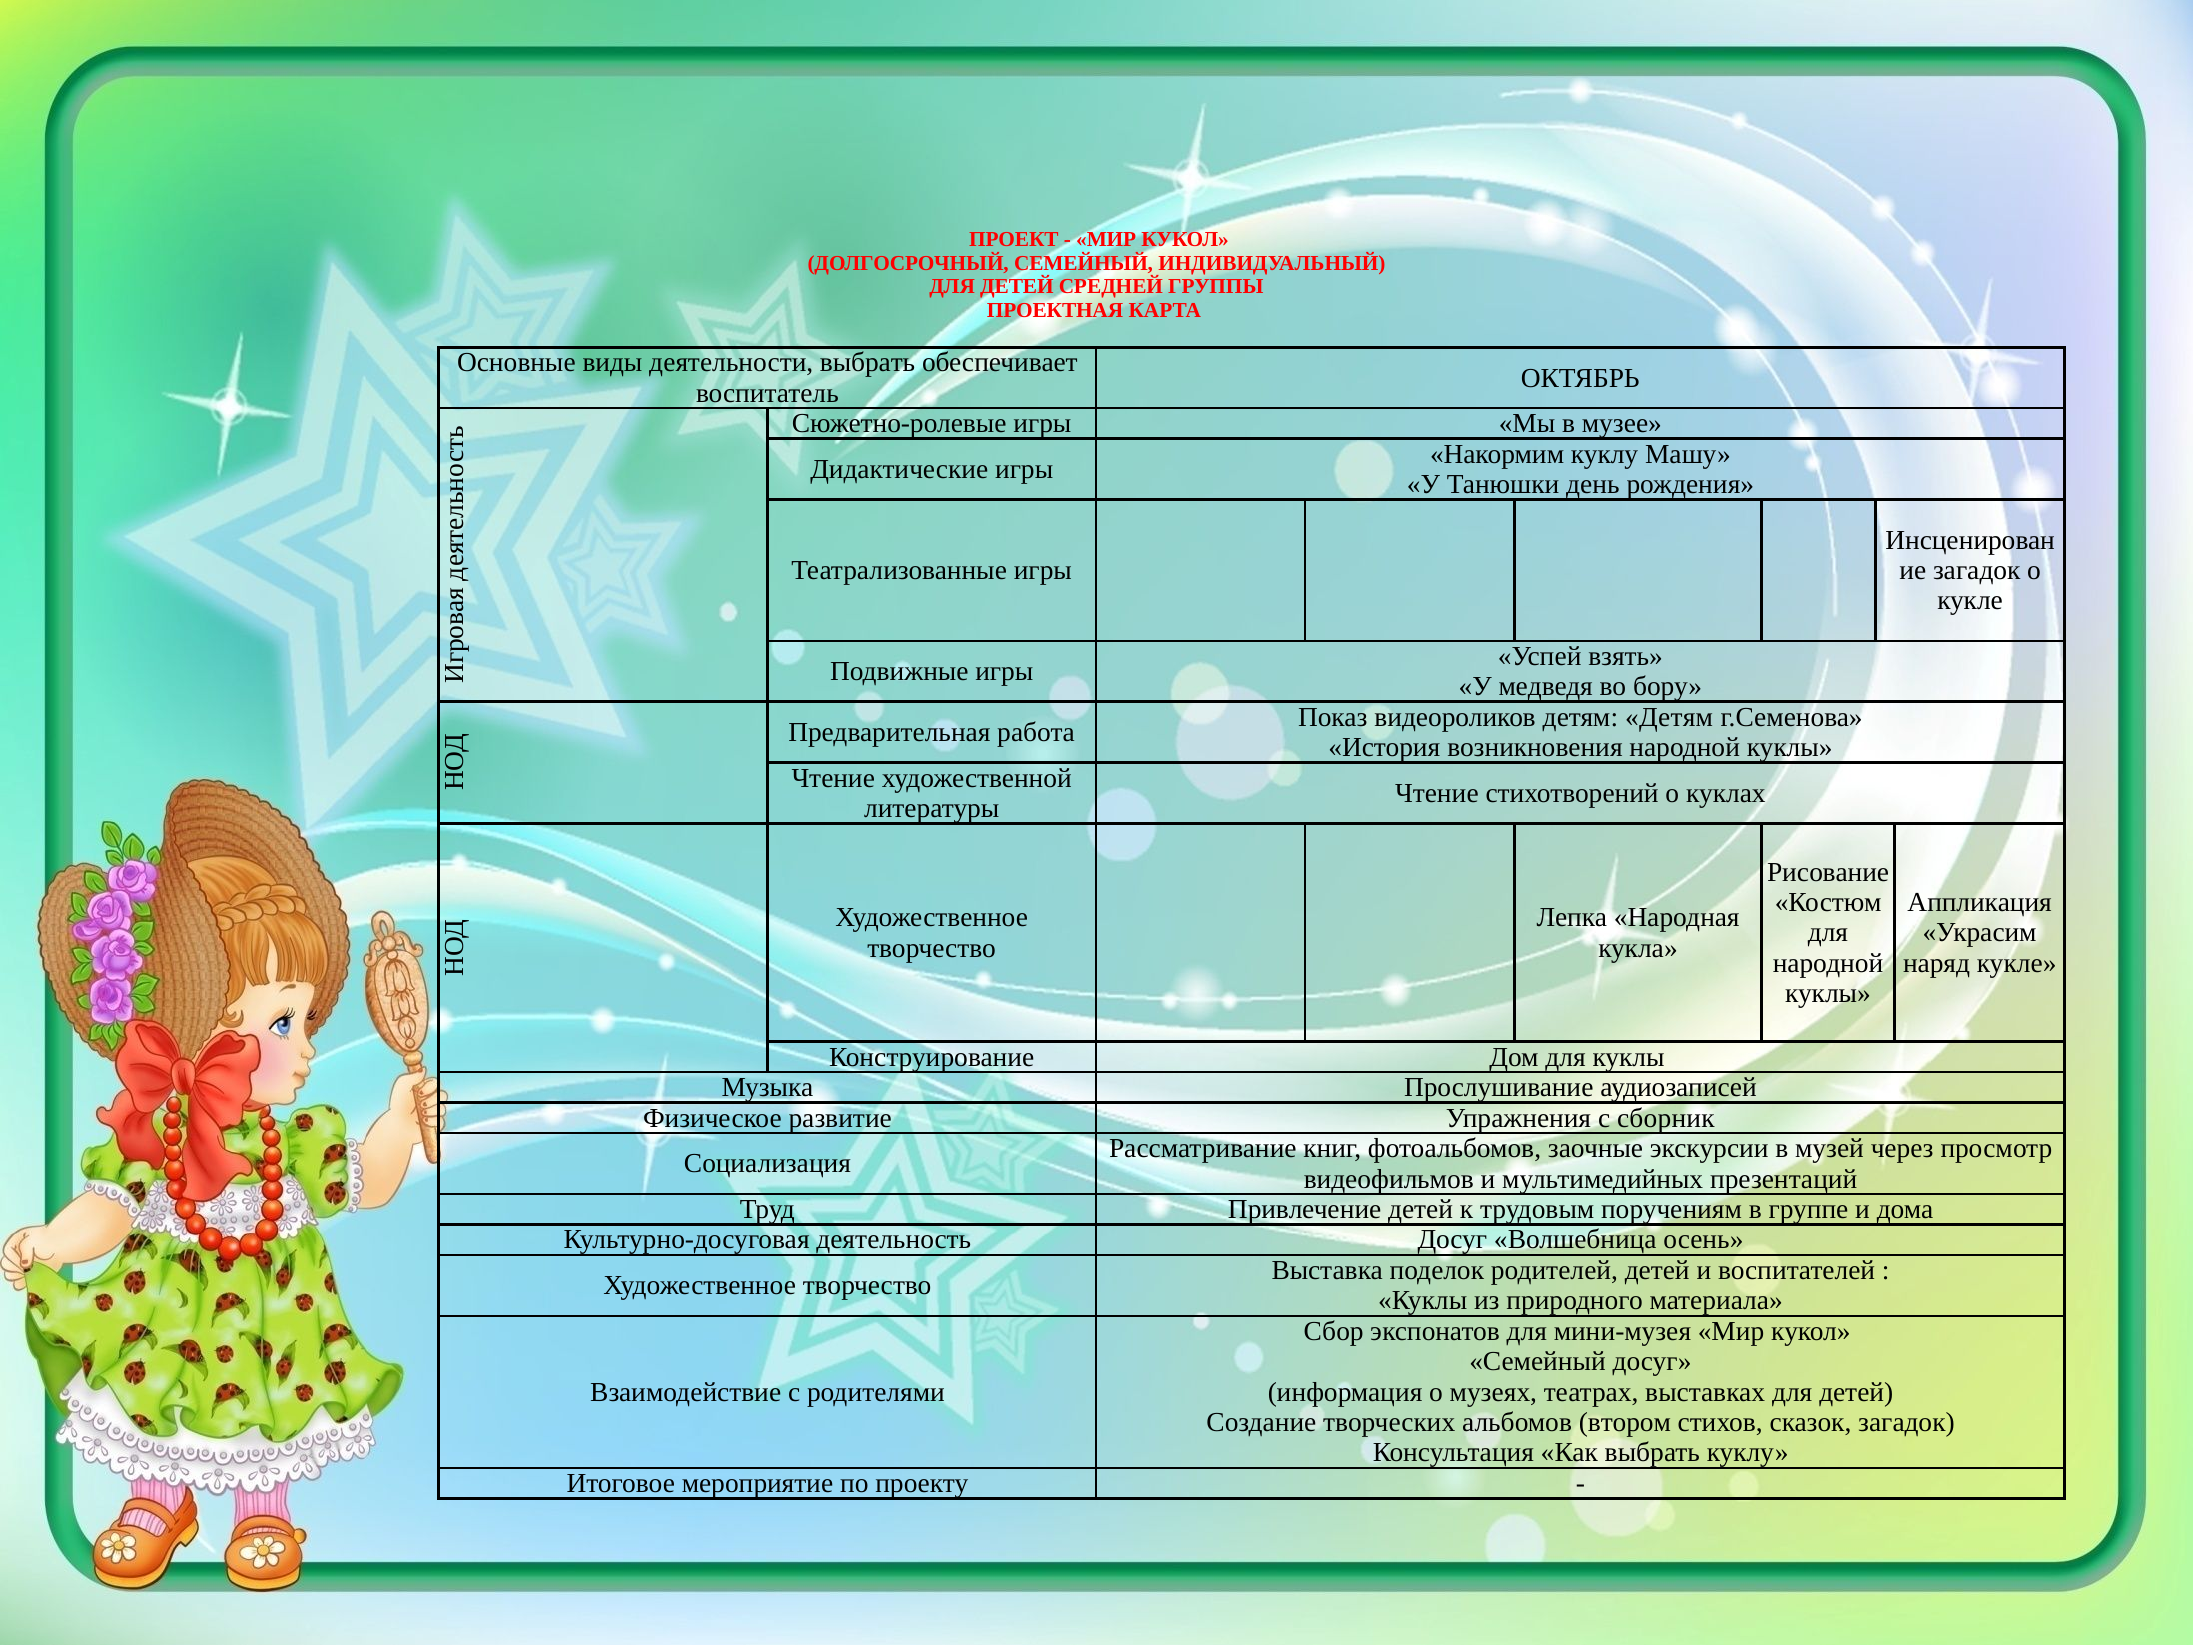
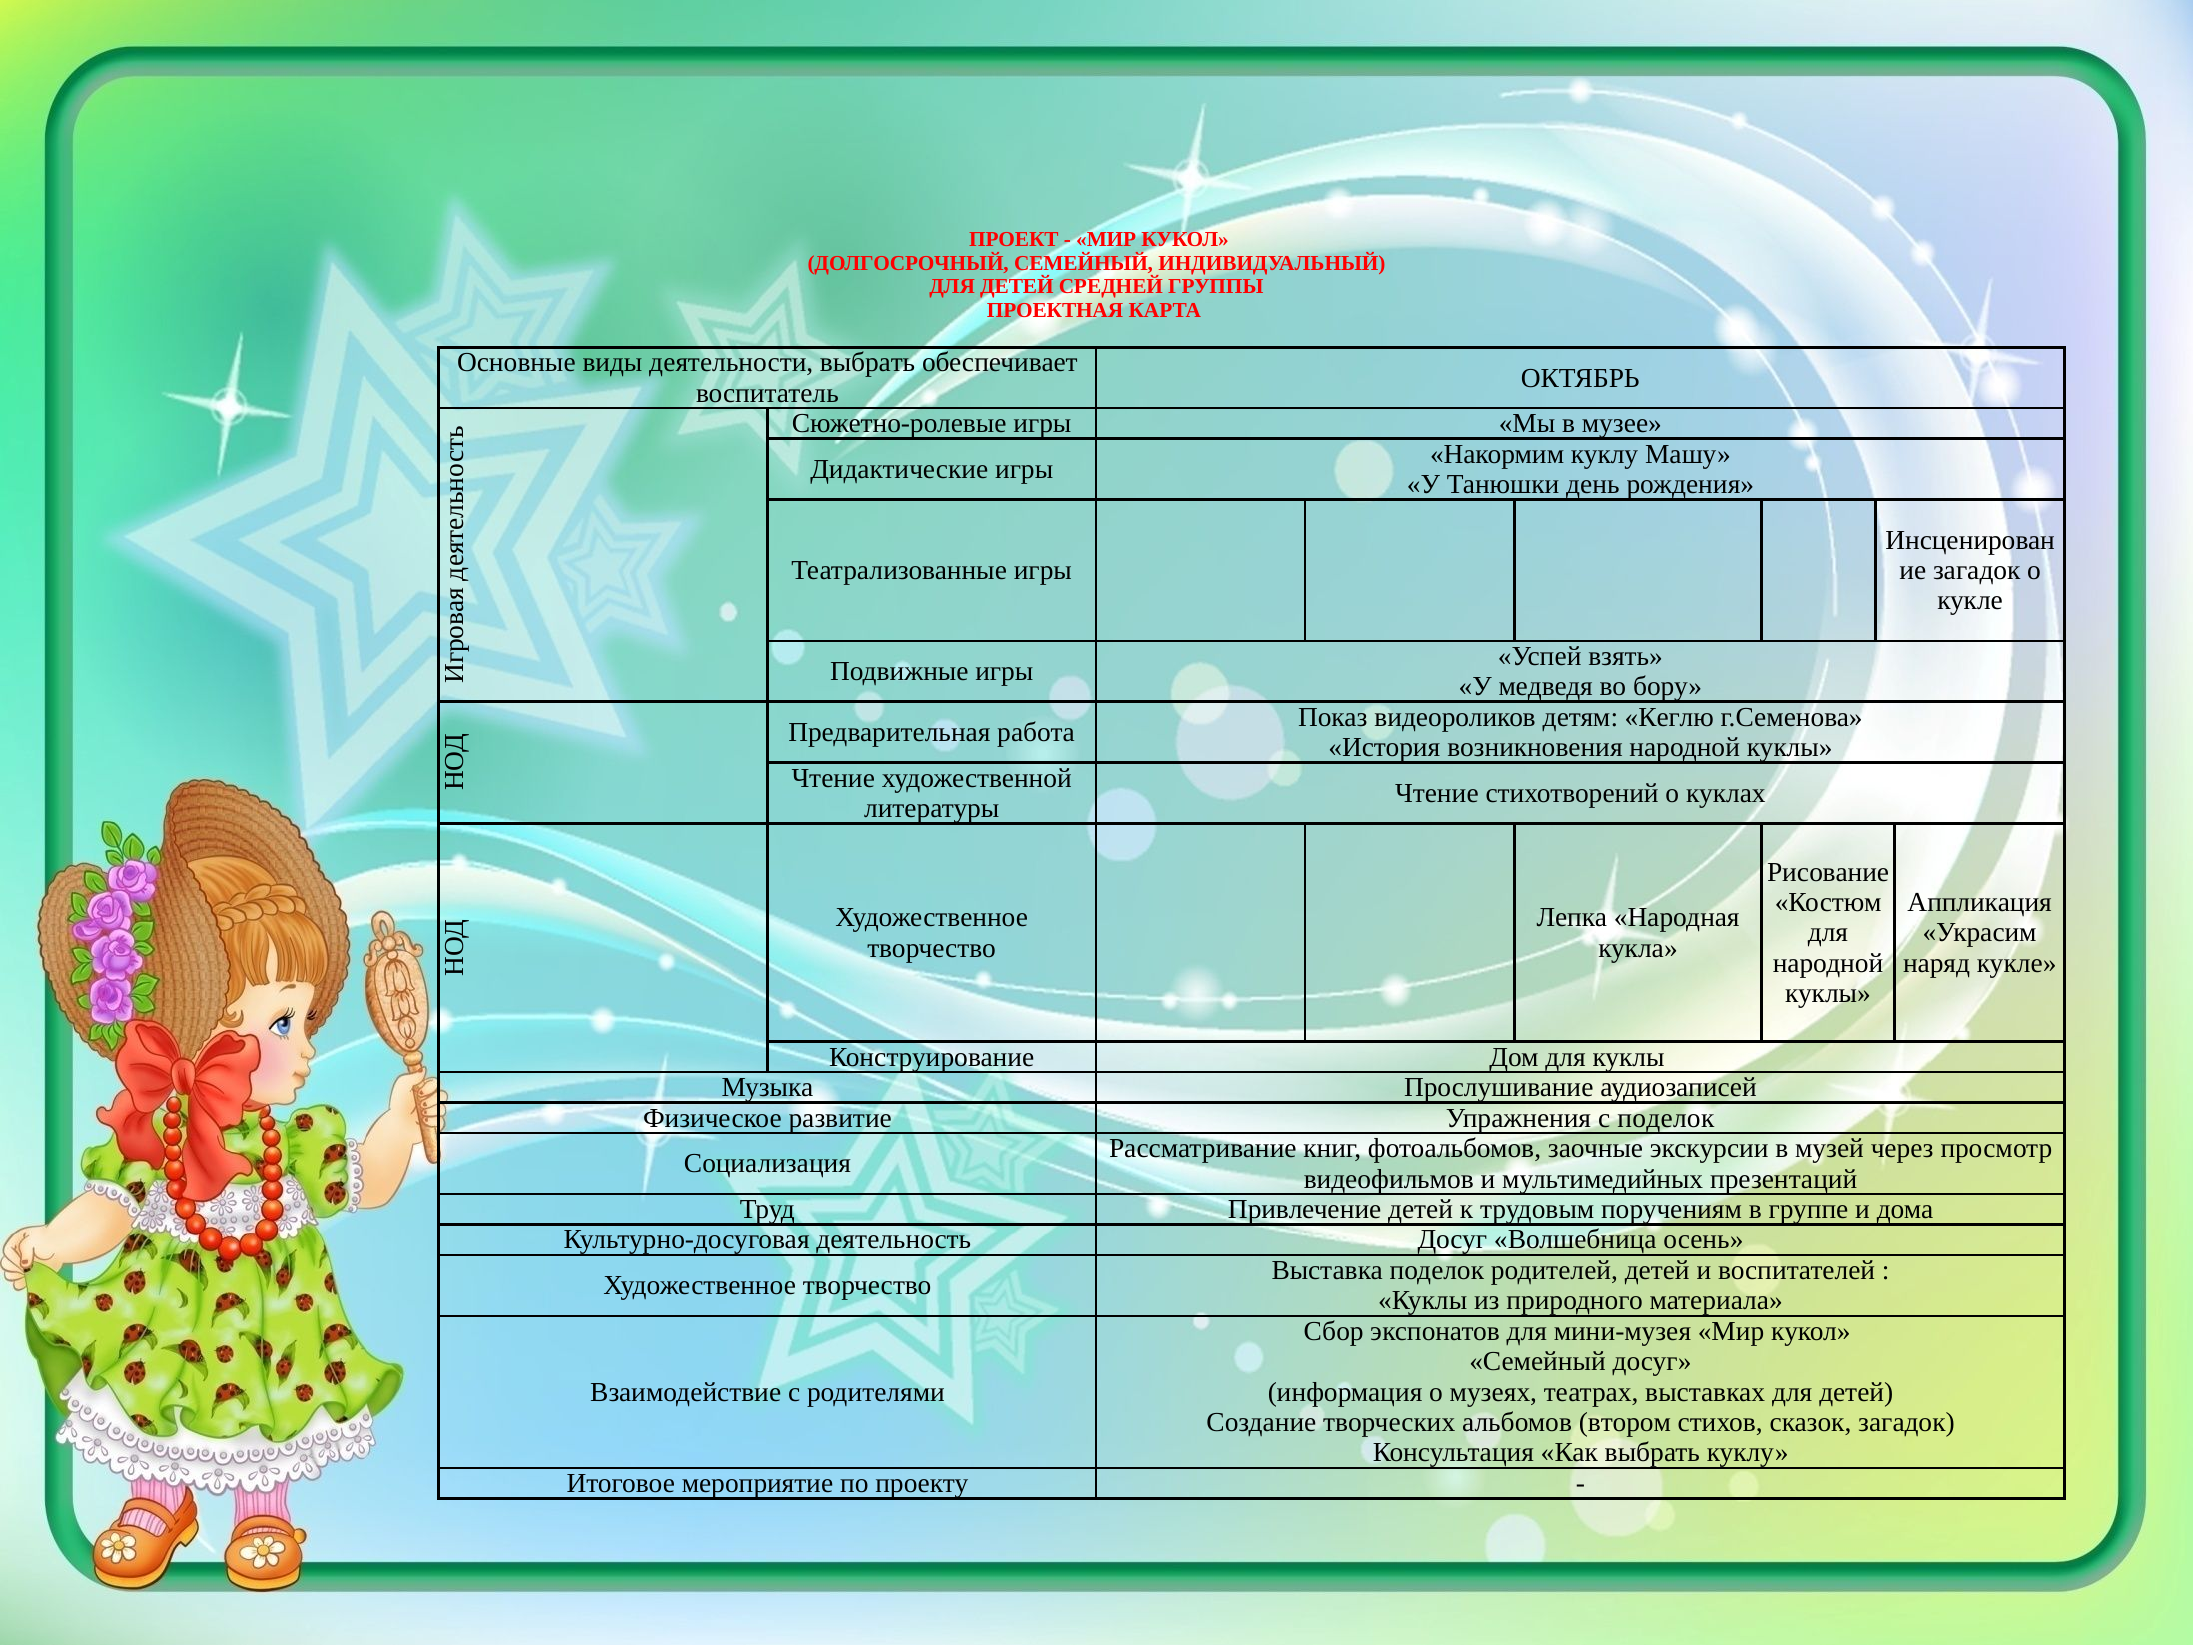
детям Детям: Детям -> Кеглю (1669, 717)
с сборник: сборник -> поделок (1666, 1118)
